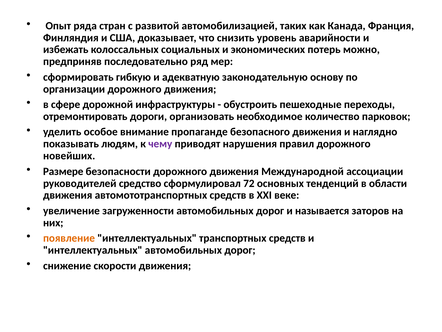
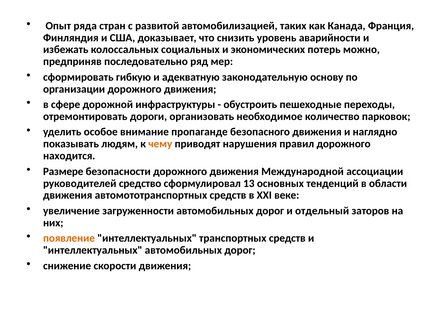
чему colour: purple -> orange (160, 144)
новейших: новейших -> находится (69, 156)
72: 72 -> 13 (249, 183)
называется: называется -> отдельный (322, 210)
